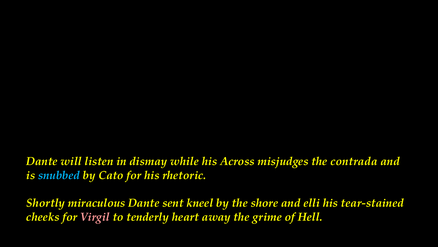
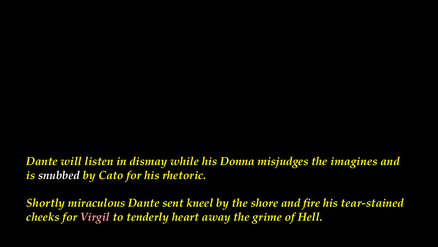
Across: Across -> Donna (237, 161)
contrada: contrada -> imagines (354, 161)
snubbed colour: light blue -> white (59, 175)
elli: elli -> fire (312, 203)
